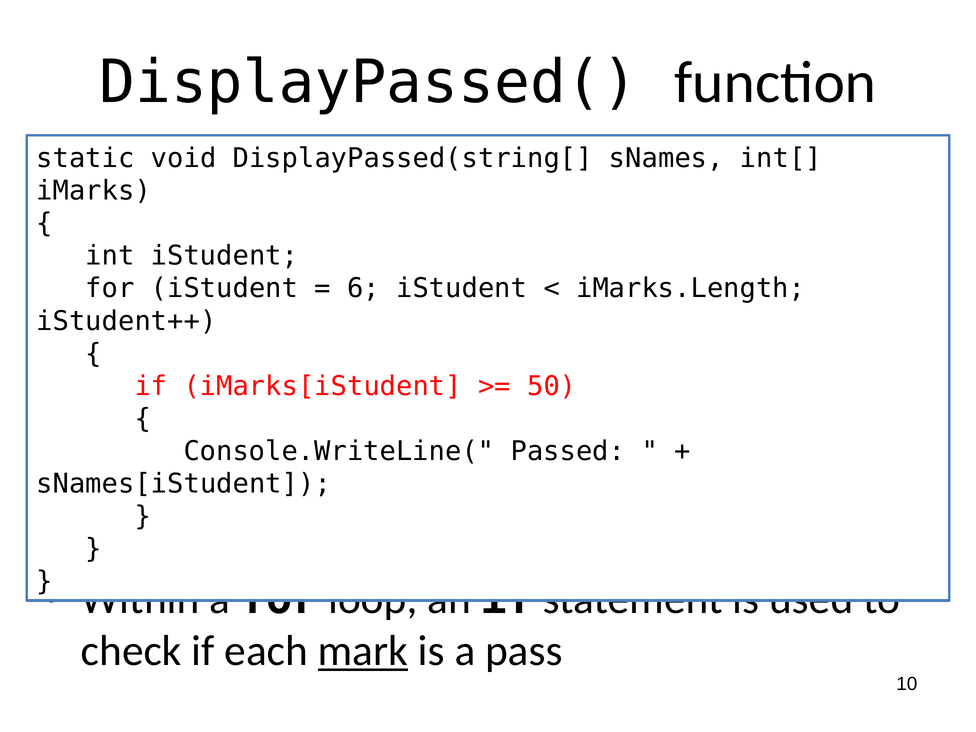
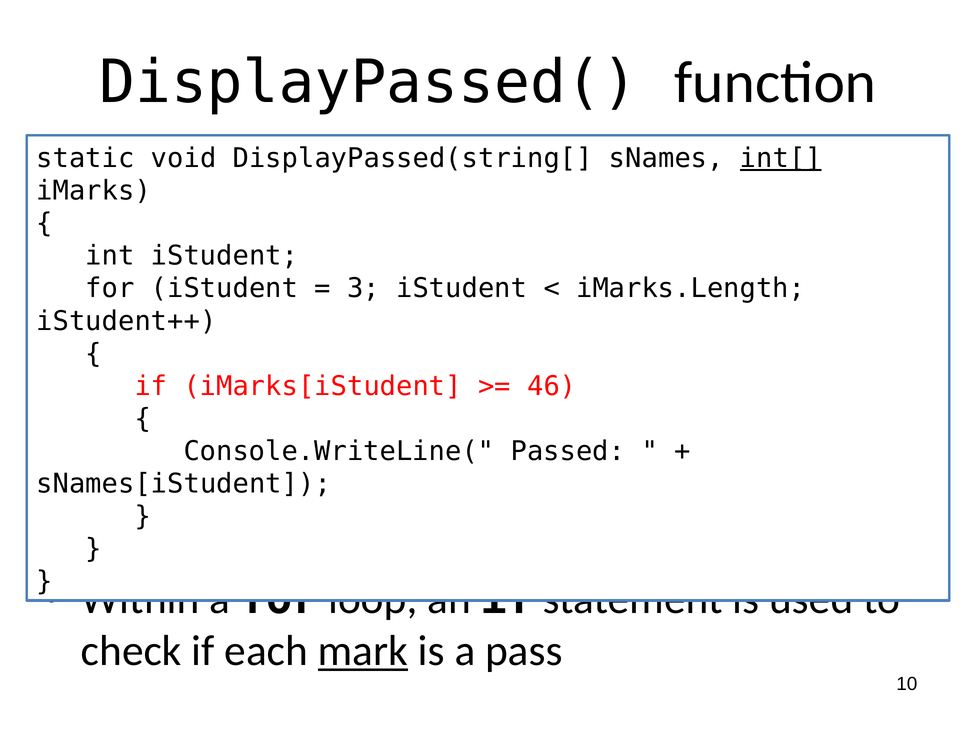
int[ underline: none -> present (781, 158)
6: 6 -> 3 (363, 289)
50: 50 -> 46 (552, 386)
